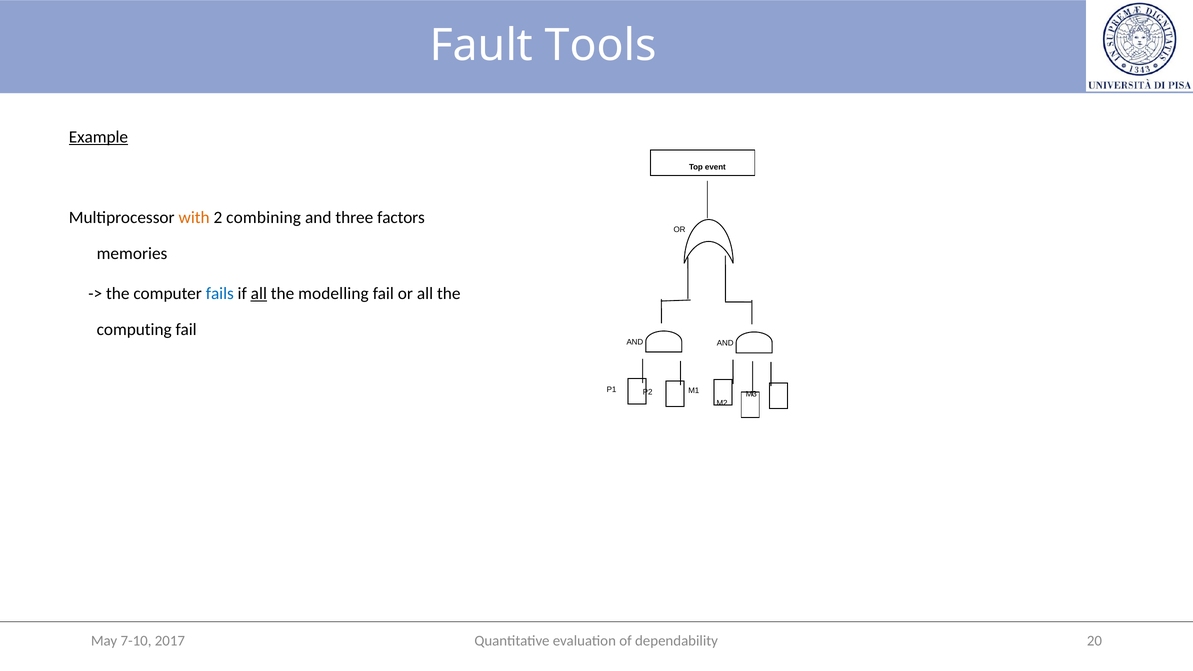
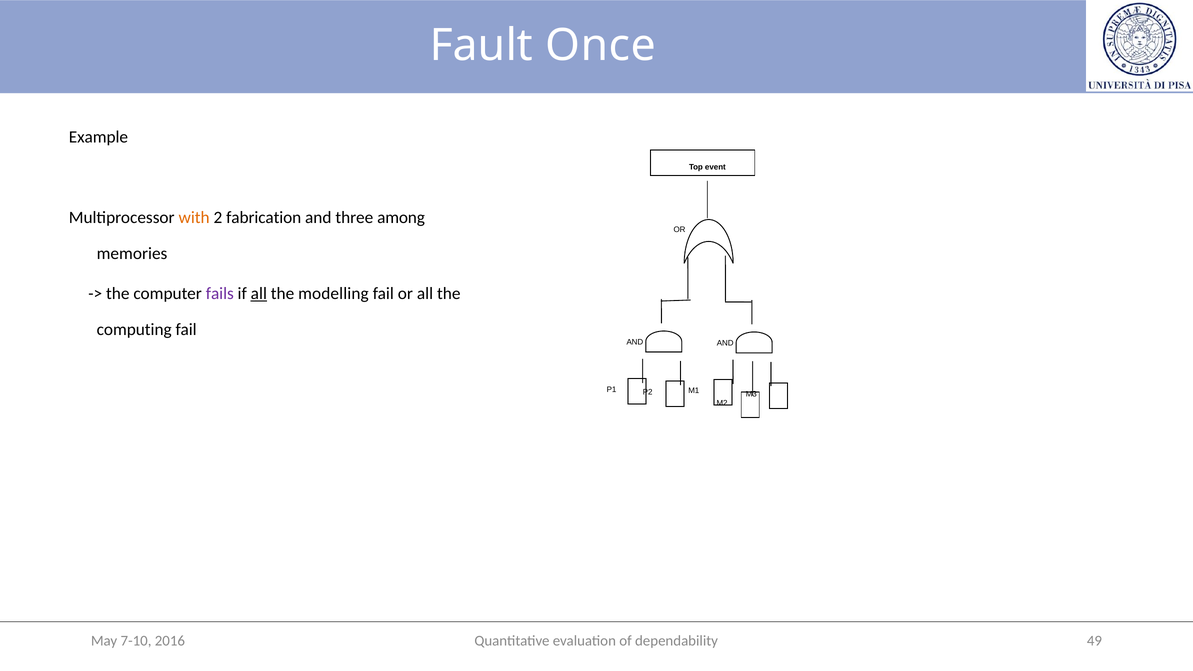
Tools: Tools -> Once (601, 45)
Example underline: present -> none (98, 137)
combining: combining -> fabrication (264, 218)
factors: factors -> among (401, 218)
fails colour: blue -> purple (220, 294)
20: 20 -> 49 (1094, 641)
2017: 2017 -> 2016 (170, 641)
